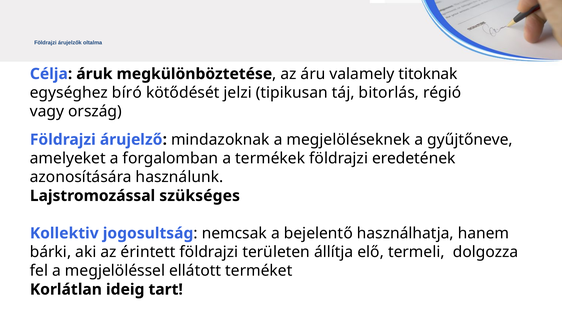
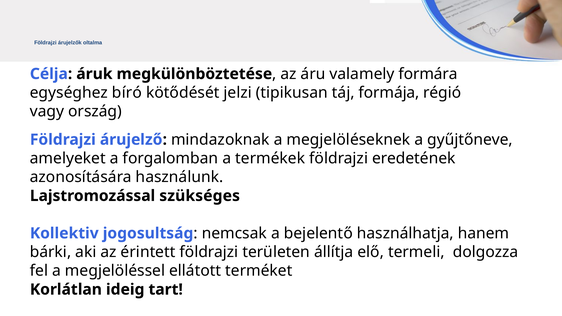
titoknak: titoknak -> formára (428, 74)
bitorlás: bitorlás -> formája (389, 93)
